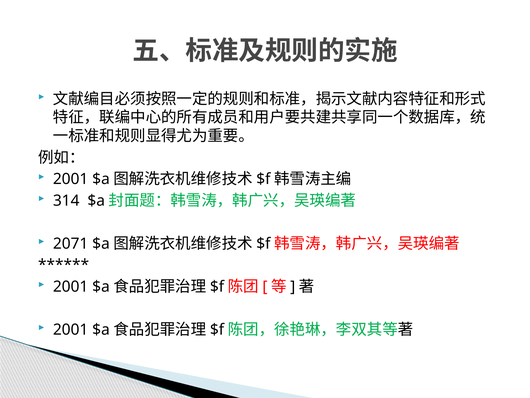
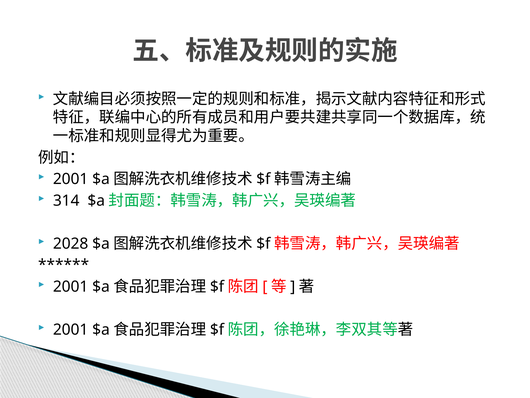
2071: 2071 -> 2028 (71, 243)
